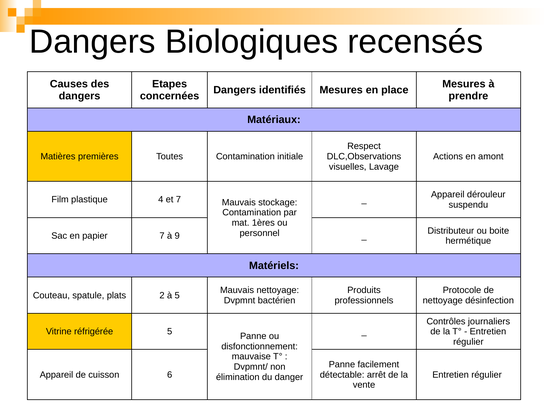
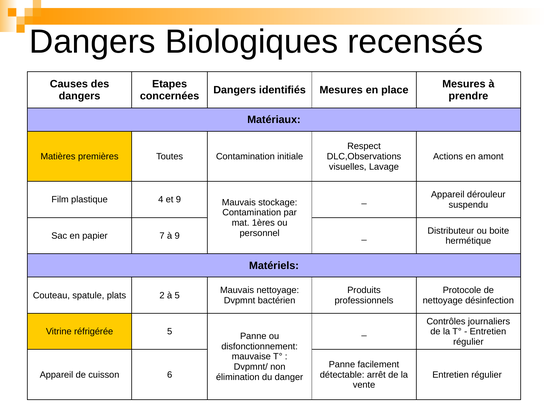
et 7: 7 -> 9 (178, 200)
